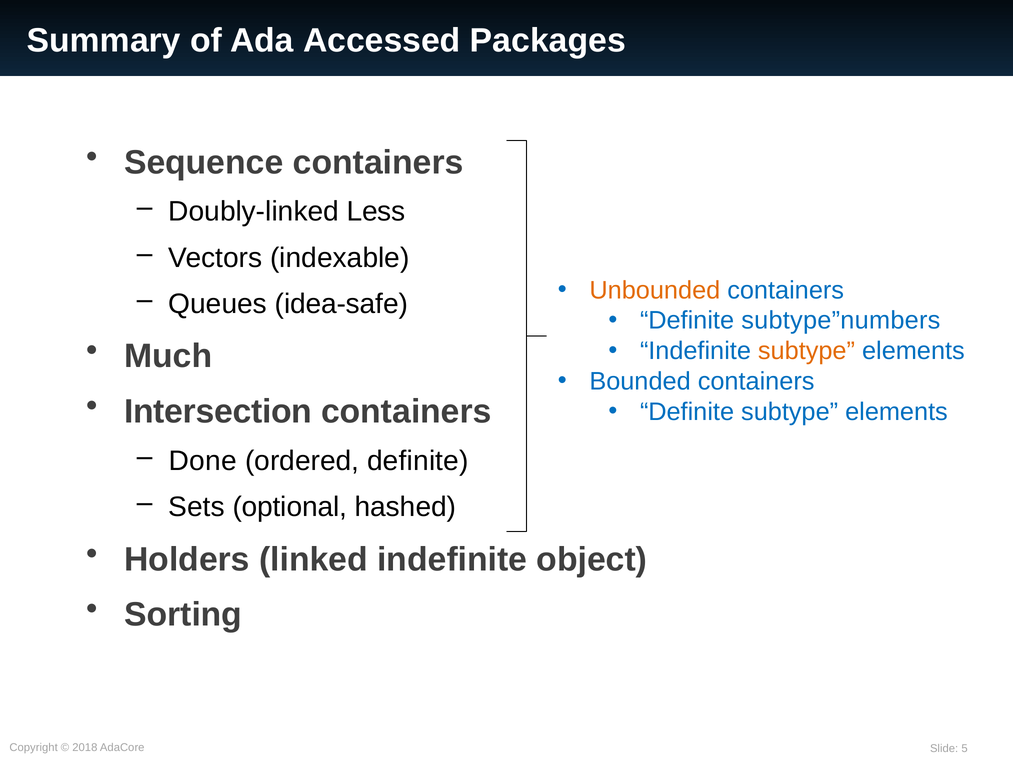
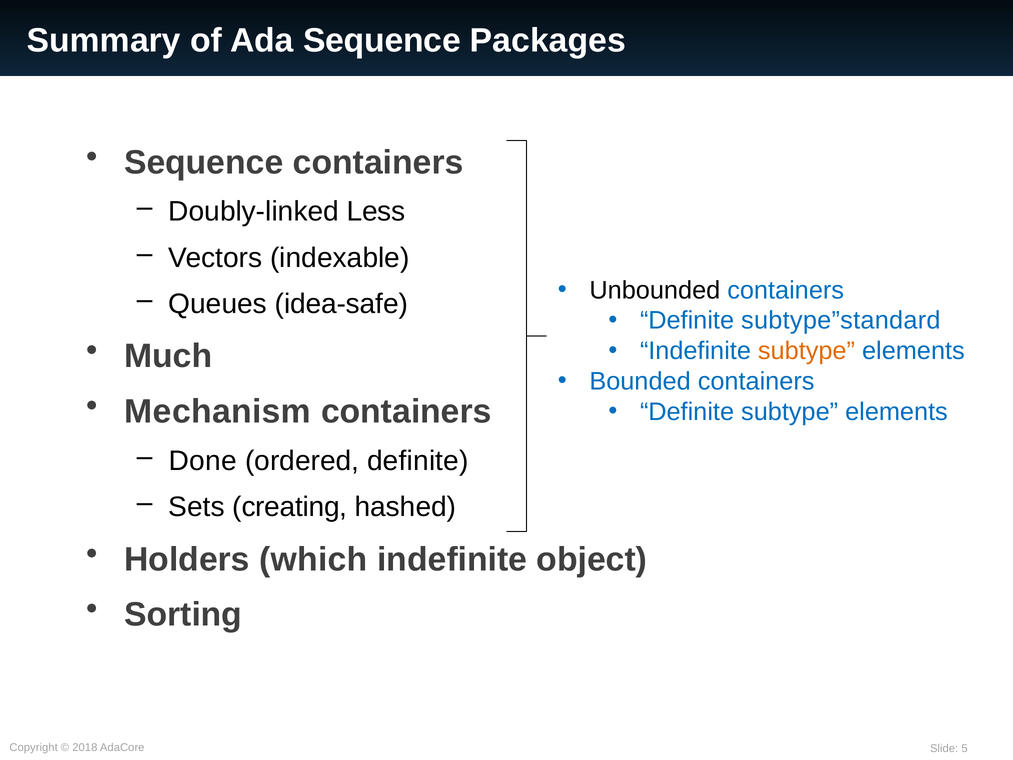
Ada Accessed: Accessed -> Sequence (382, 40)
Unbounded colour: orange -> black (655, 290)
subtype”numbers: subtype”numbers -> subtype”standard (841, 321)
Intersection: Intersection -> Mechanism (218, 412)
optional: optional -> creating (290, 507)
linked: linked -> which (313, 559)
